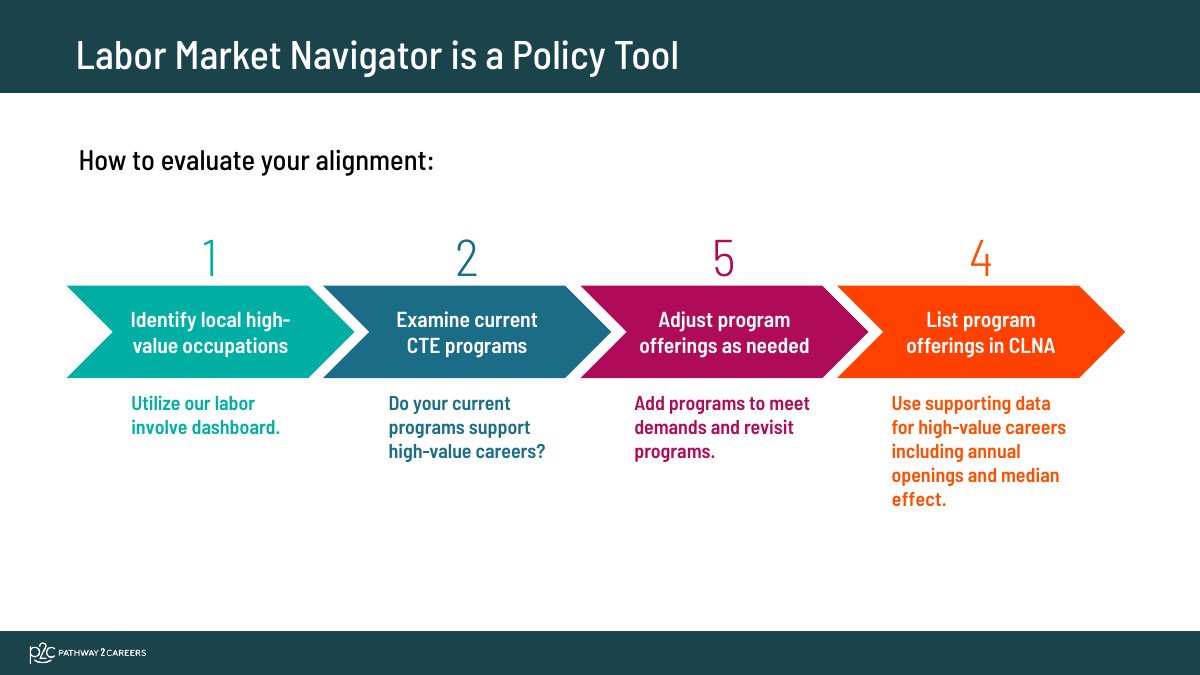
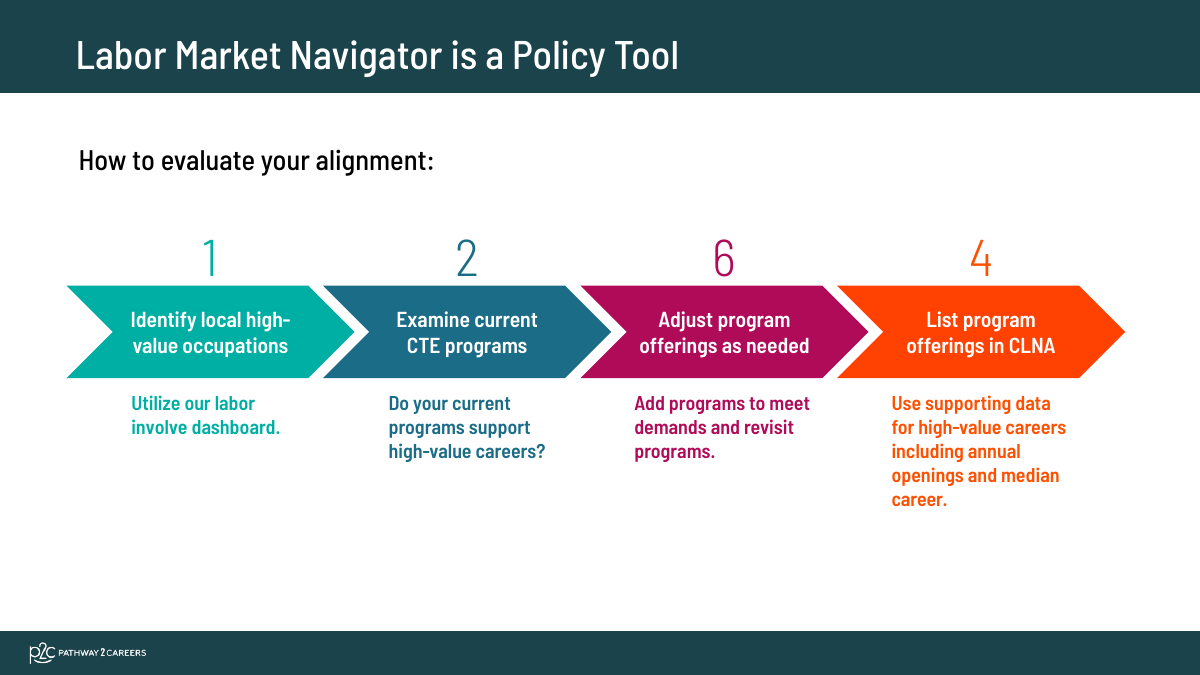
5: 5 -> 6 (724, 259)
effect: effect -> career (920, 499)
